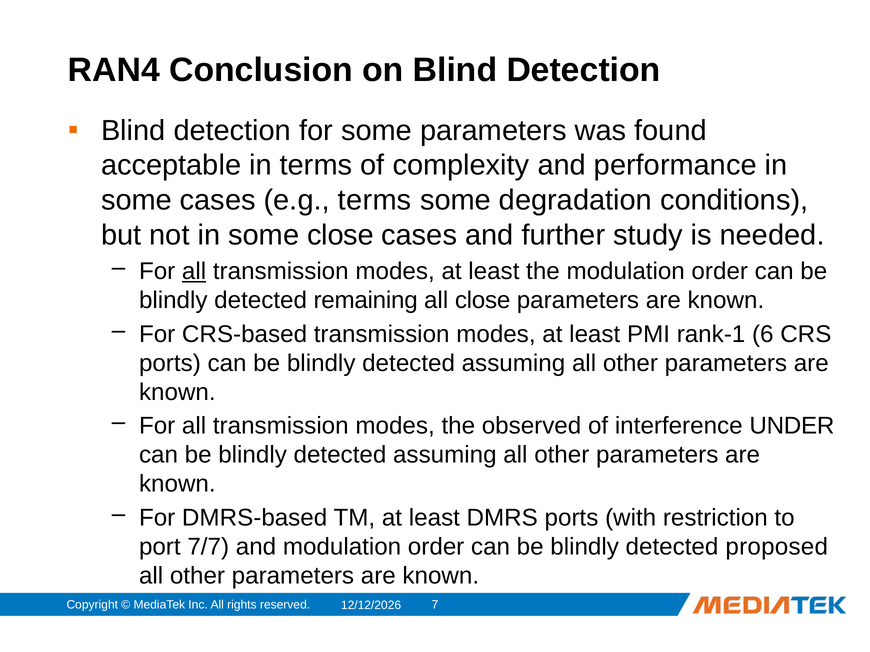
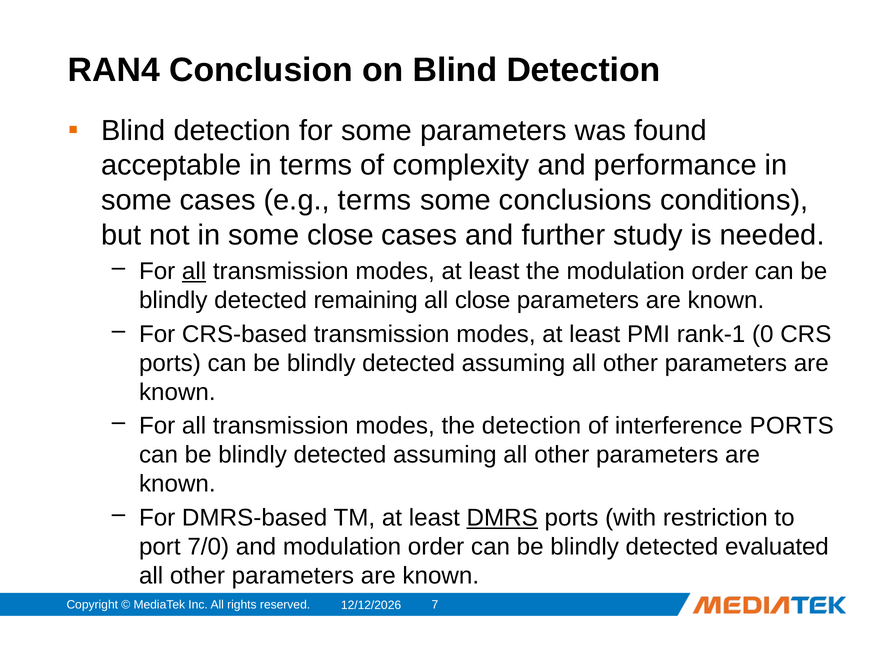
degradation: degradation -> conclusions (575, 200)
6: 6 -> 0 (763, 334)
the observed: observed -> detection (531, 426)
interference UNDER: UNDER -> PORTS (792, 426)
DMRS underline: none -> present (502, 518)
7/7: 7/7 -> 7/0 (208, 547)
proposed: proposed -> evaluated (777, 547)
